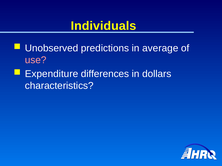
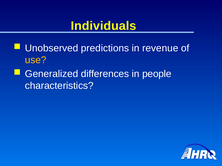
average: average -> revenue (160, 48)
use colour: pink -> yellow (36, 60)
Expenditure: Expenditure -> Generalized (52, 74)
dollars: dollars -> people (157, 74)
